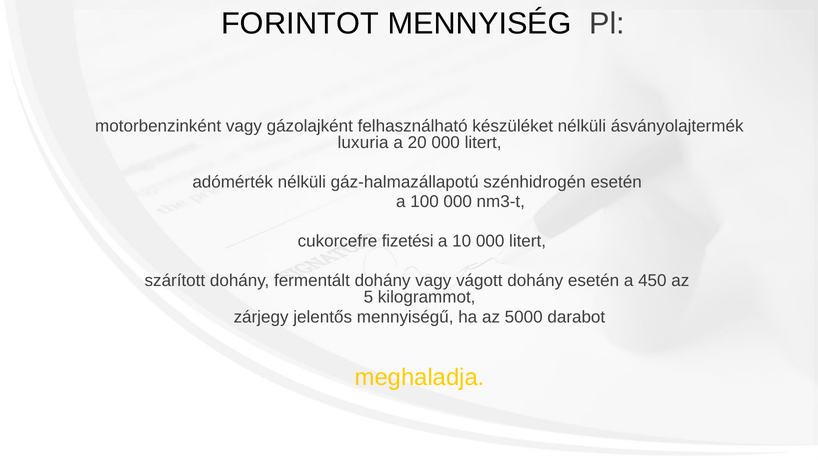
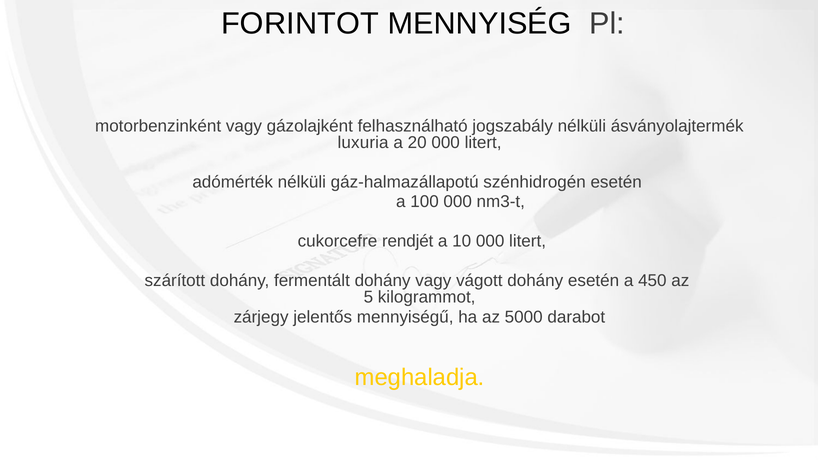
készüléket: készüléket -> jogszabály (513, 126)
fizetési: fizetési -> rendjét (408, 241)
